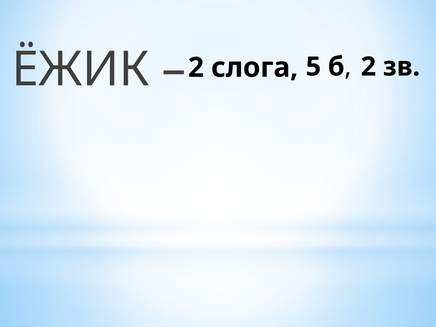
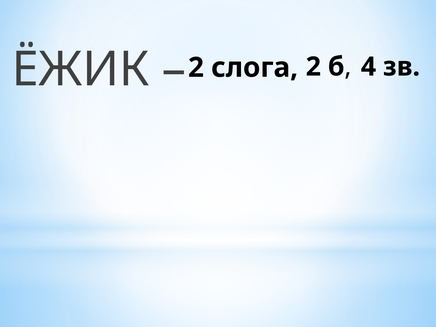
5: 5 -> 2 (313, 67)
2: 2 -> 4 (368, 67)
